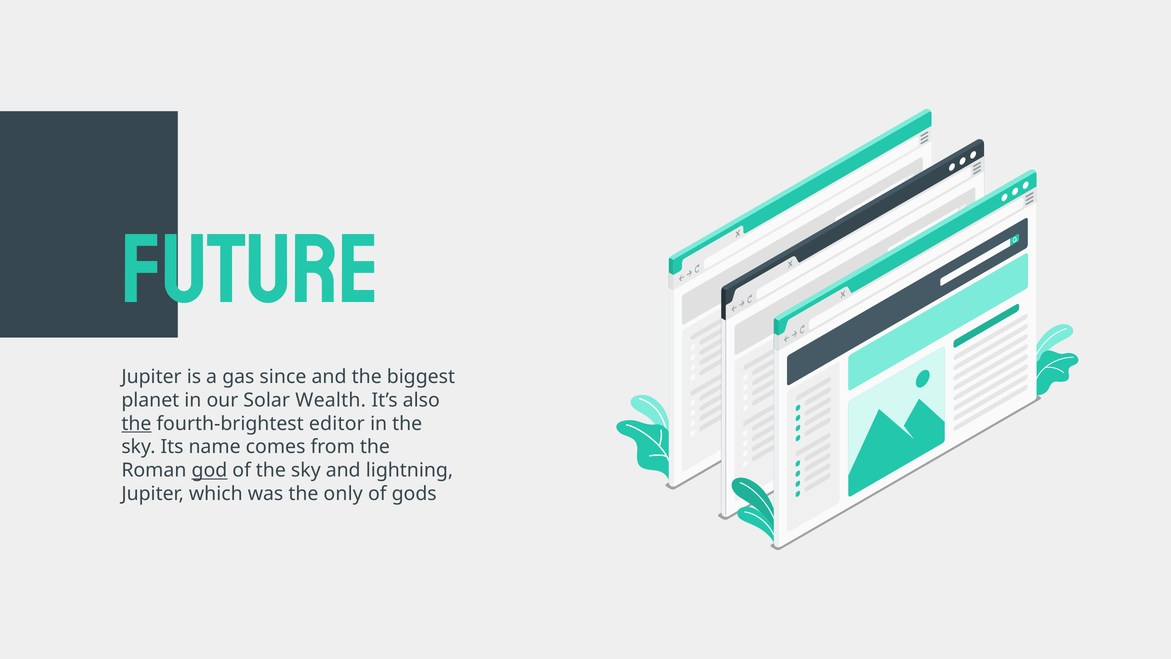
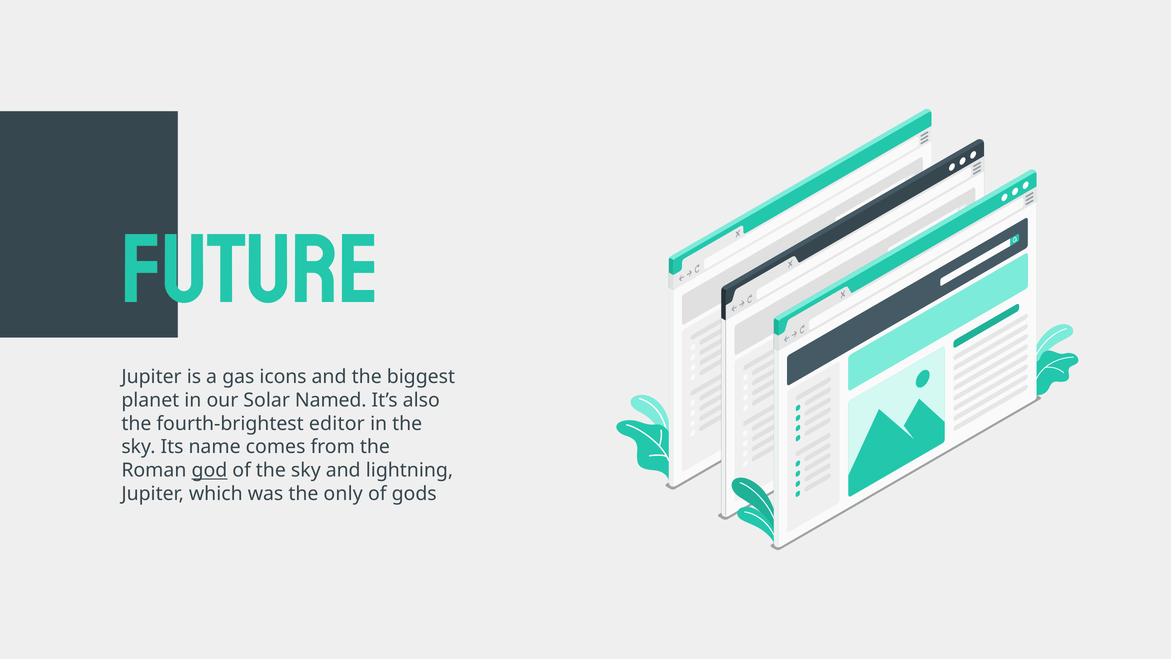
since: since -> icons (283, 377)
Wealth: Wealth -> Named (331, 400)
the underline: present -> none (136, 423)
